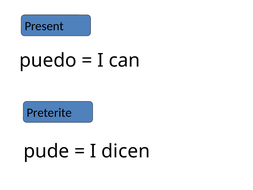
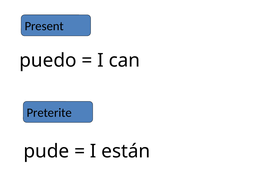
dicen: dicen -> están (126, 151)
